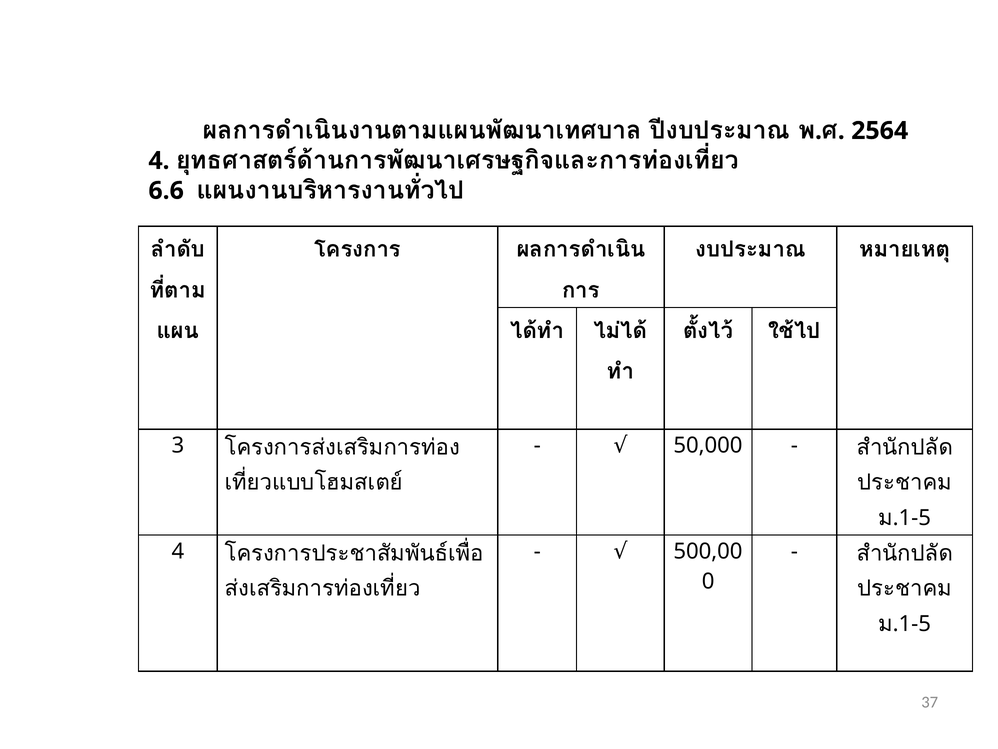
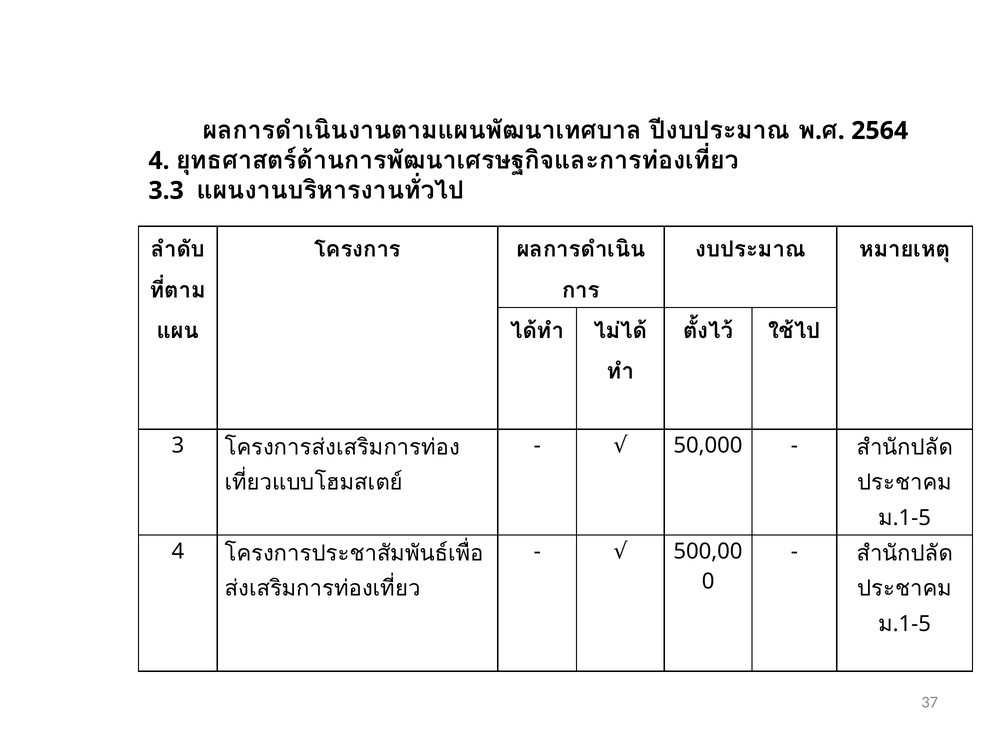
6.6: 6.6 -> 3.3 (166, 191)
